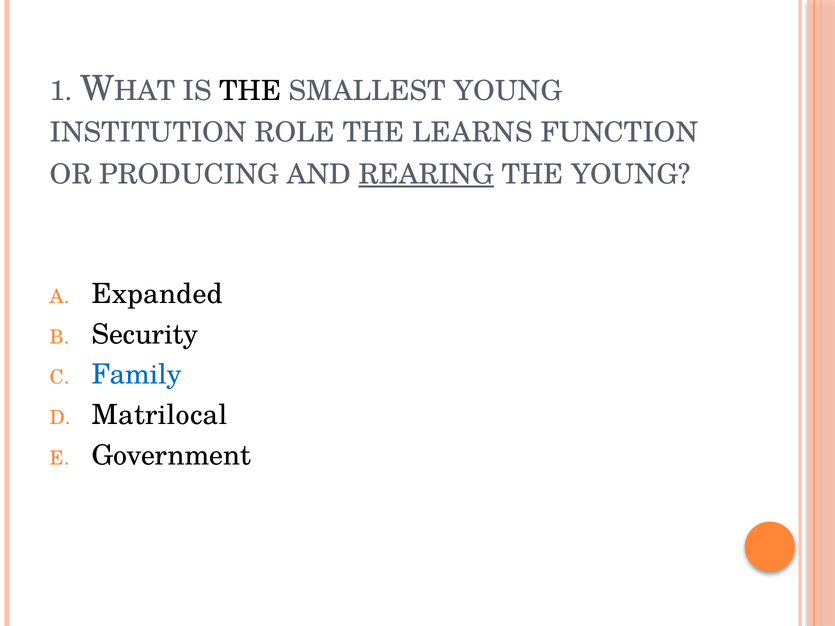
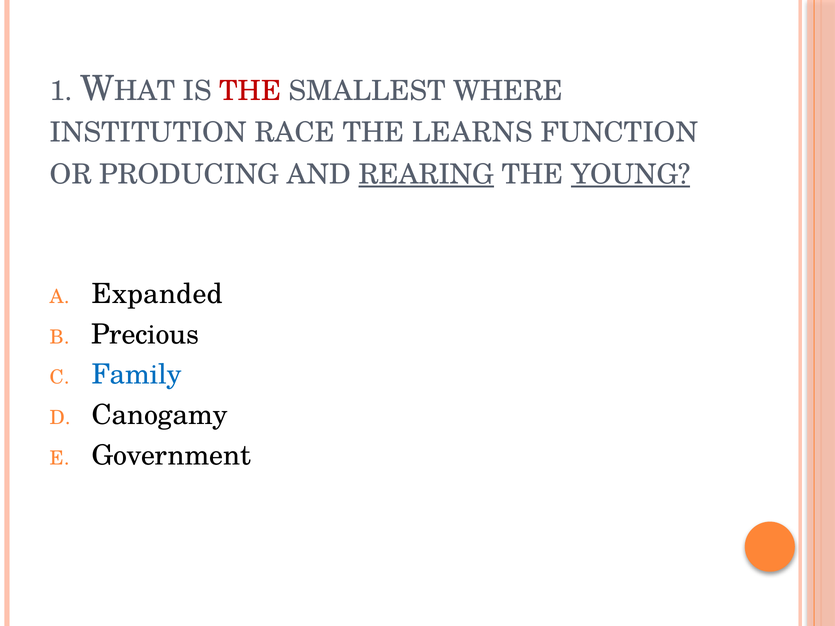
THE colour: black -> red (250, 91)
SMALLEST YOUNG: YOUNG -> WHERE (508, 91)
ROLE: ROLE -> RACE (295, 133)
YOUNG underline: none -> present (631, 175)
Security: Security -> Precious (145, 335)
Matrilocal: Matrilocal -> Canogamy (160, 415)
